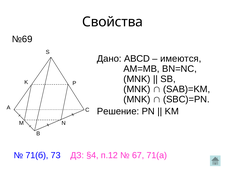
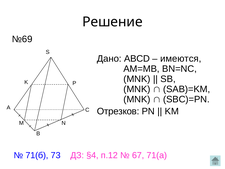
Свойства: Свойства -> Решение (112, 22)
Решение: Решение -> Отрезков (118, 111)
